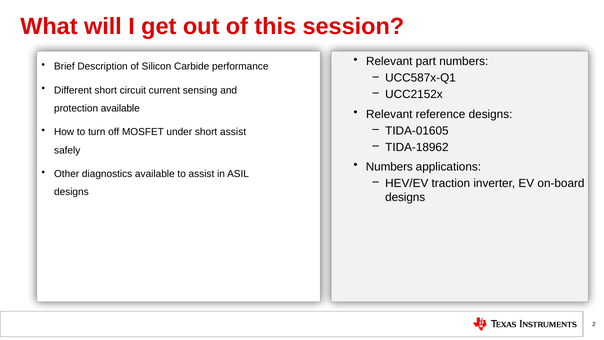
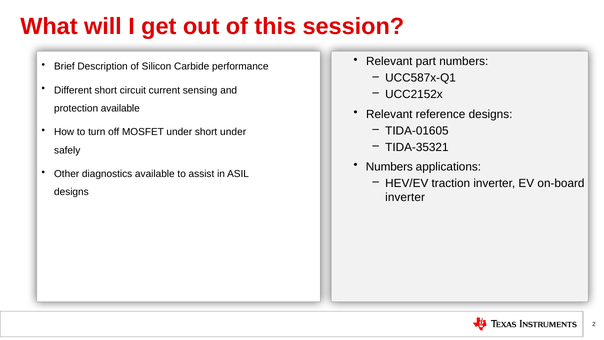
short assist: assist -> under (233, 132)
TIDA-18962: TIDA-18962 -> TIDA-35321 (417, 147)
designs: designs -> inverter (405, 197)
